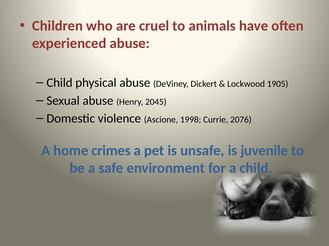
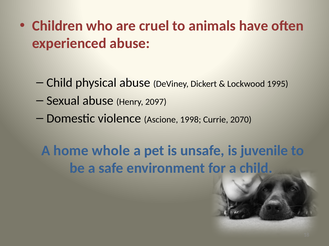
1905: 1905 -> 1995 (278, 84)
2045: 2045 -> 2097 (156, 102)
2076: 2076 -> 2070 (241, 120)
crimes: crimes -> whole (111, 151)
